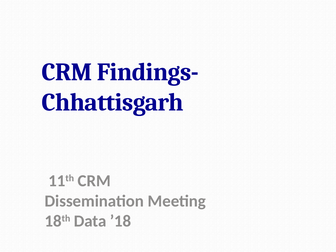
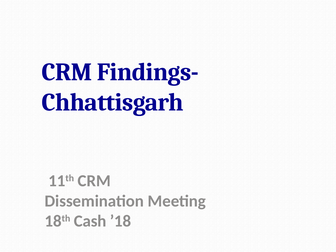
Data: Data -> Cash (90, 221)
